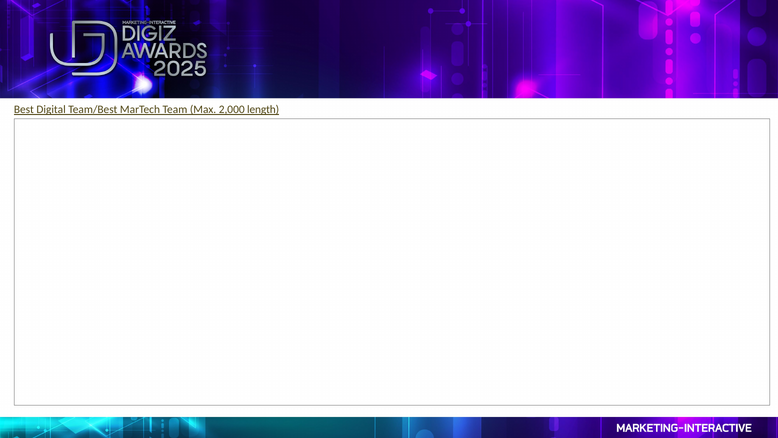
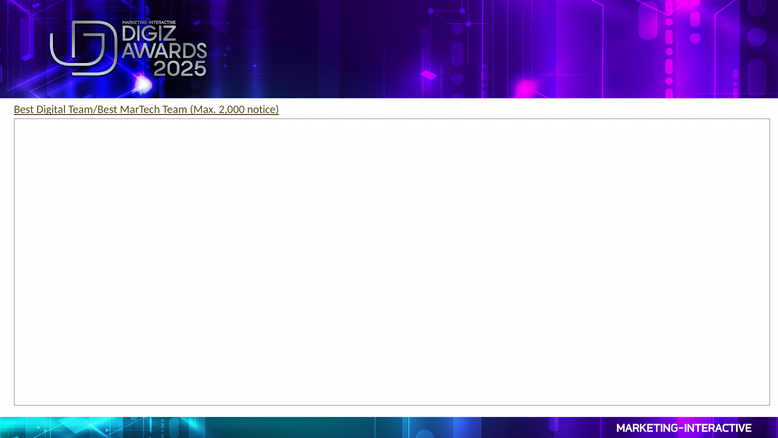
length: length -> notice (263, 109)
